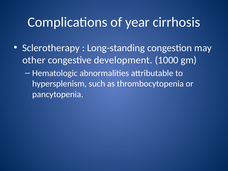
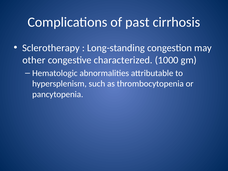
year: year -> past (137, 22)
development: development -> characterized (123, 60)
